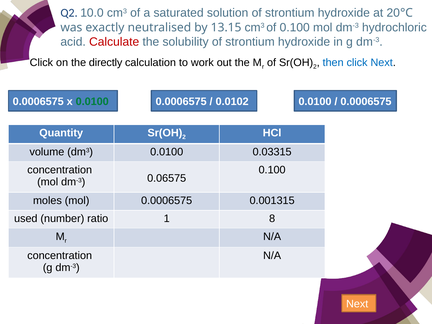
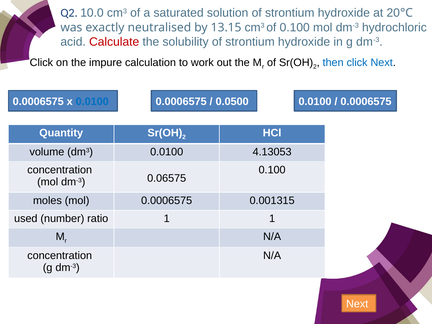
directly: directly -> impure (106, 62)
0.0100 colour: green -> blue (92, 102)
0.0102: 0.0102 -> 0.0500 (232, 102)
0.03315: 0.03315 -> 4.13053 (272, 152)
1 8: 8 -> 1 (272, 219)
